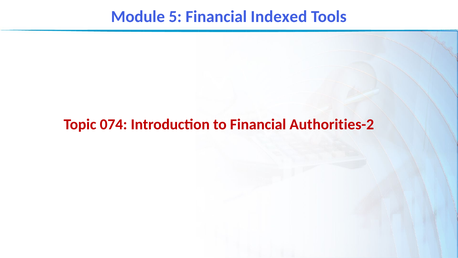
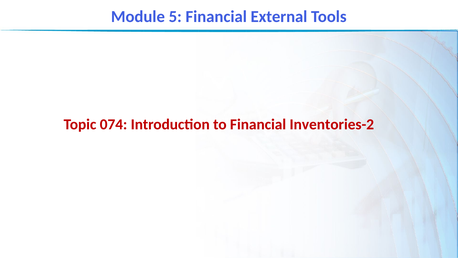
Indexed: Indexed -> External (279, 17)
Authorities-2: Authorities-2 -> Inventories-2 (332, 124)
